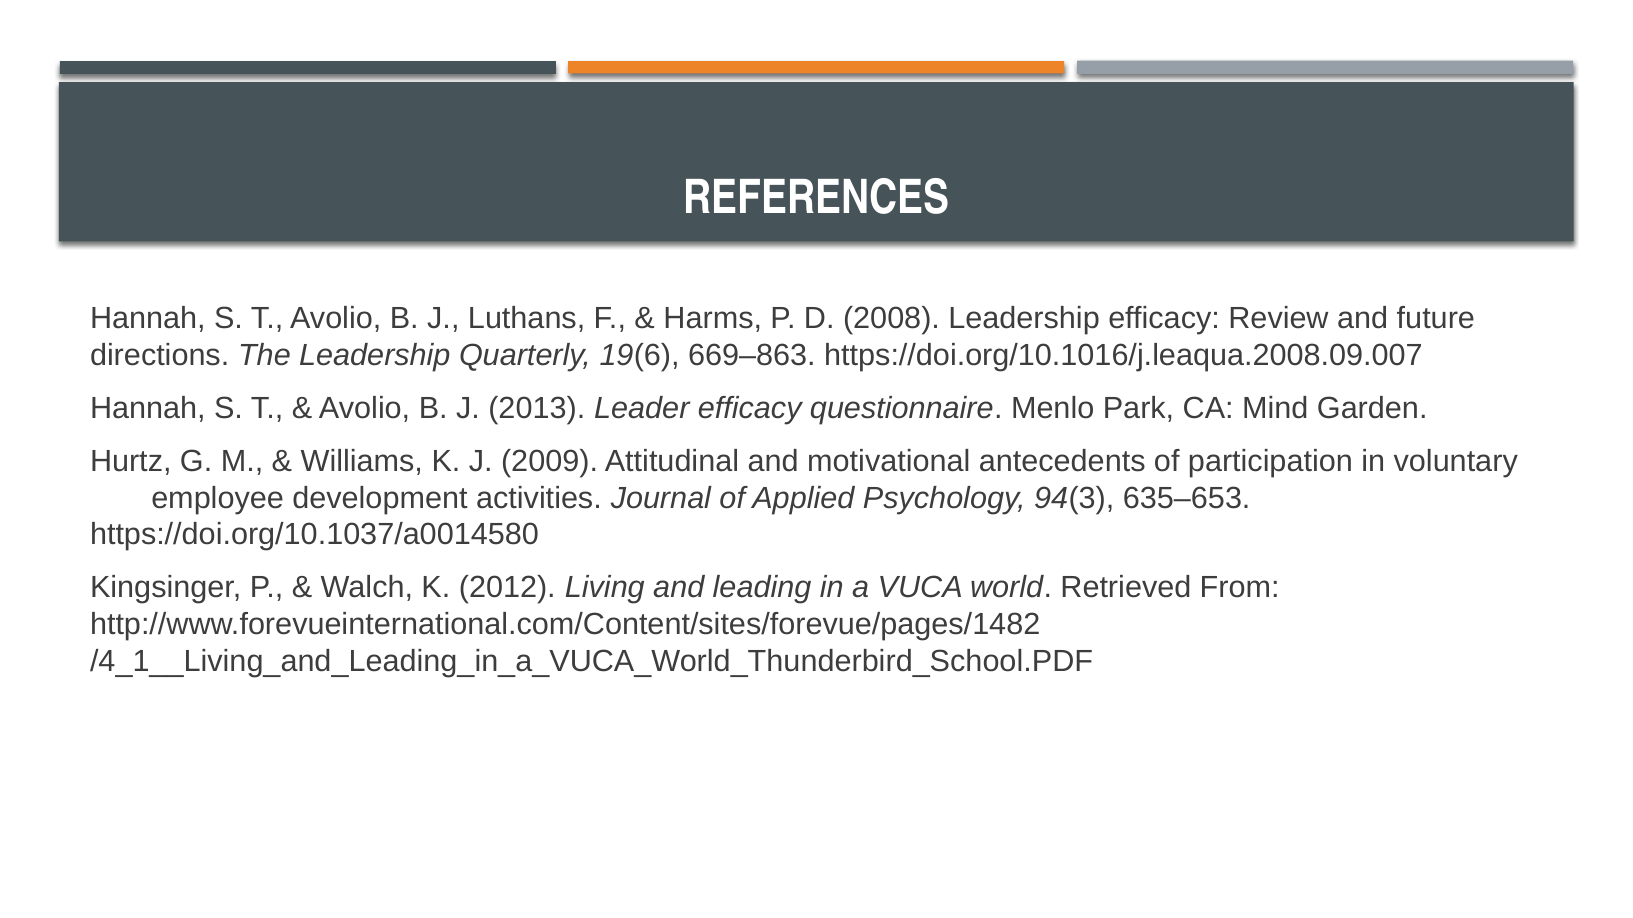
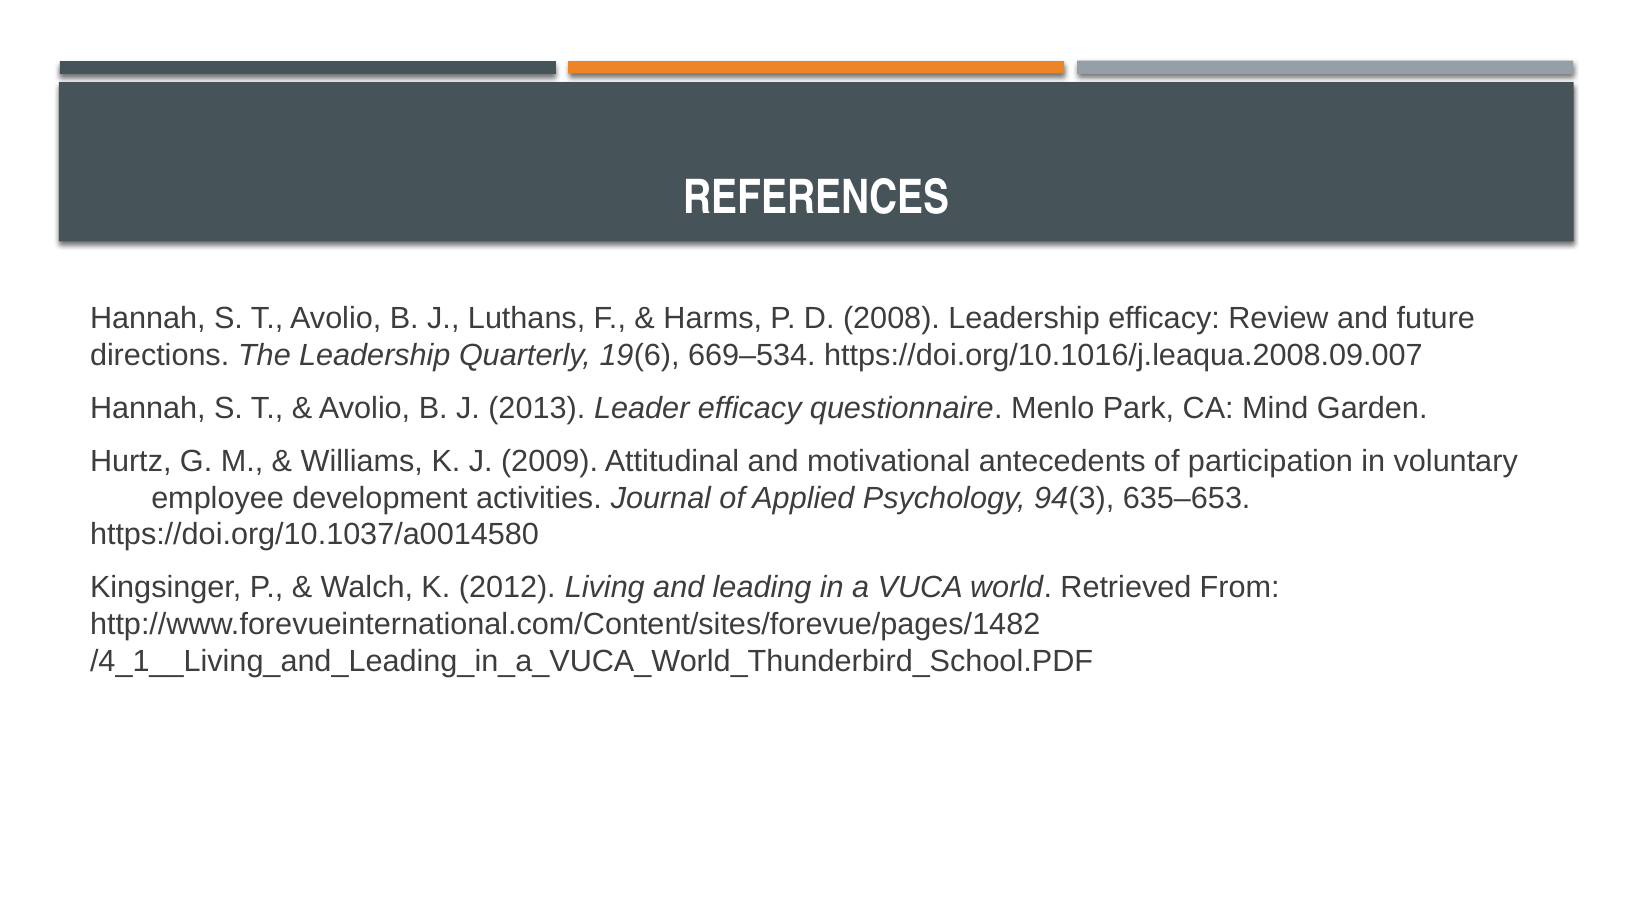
669–863: 669–863 -> 669–534 (752, 355)
